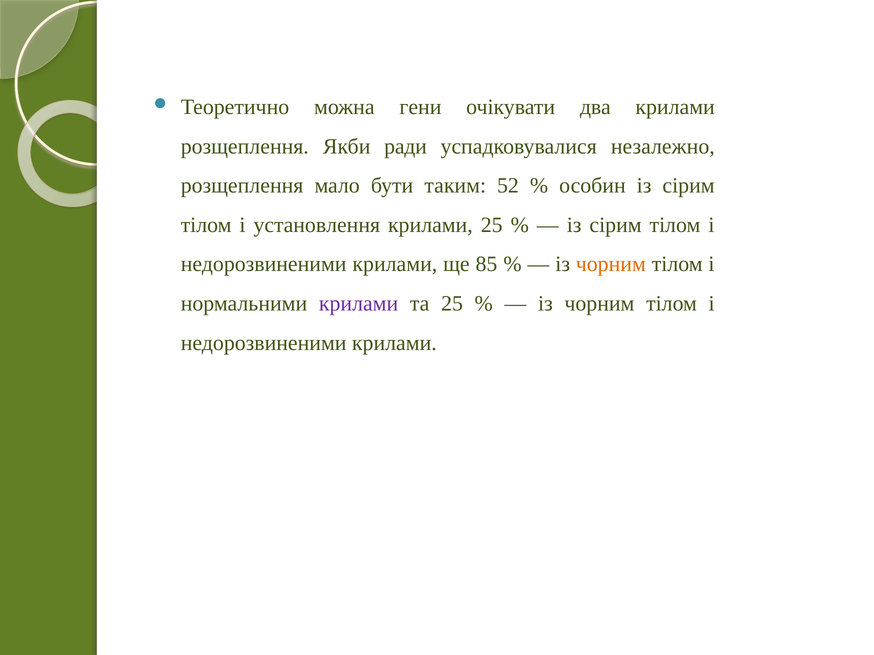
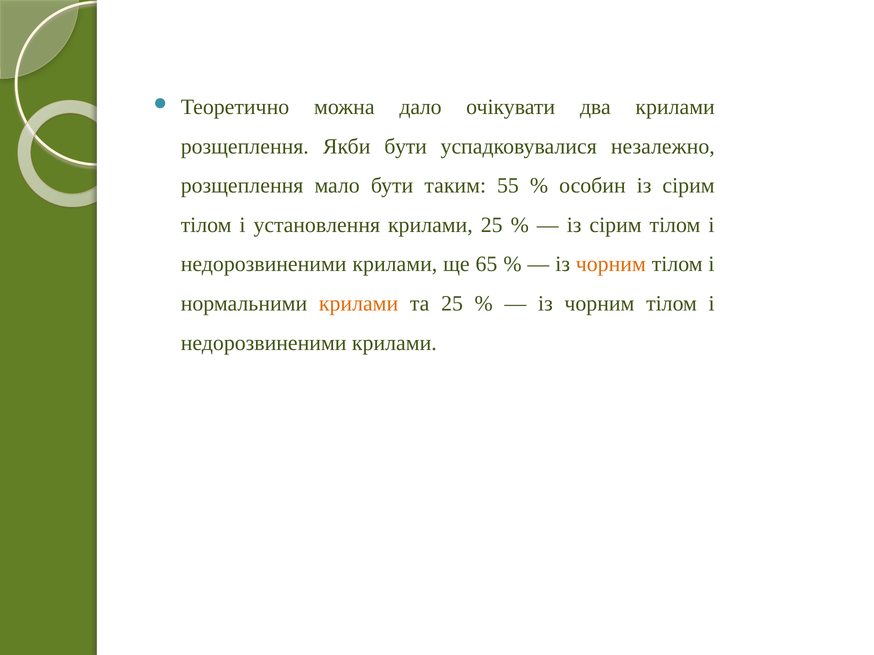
гени: гени -> дало (421, 107)
Якби ради: ради -> бути (406, 146)
52: 52 -> 55 (508, 186)
85: 85 -> 65 (486, 264)
крилами colour: purple -> orange (359, 304)
